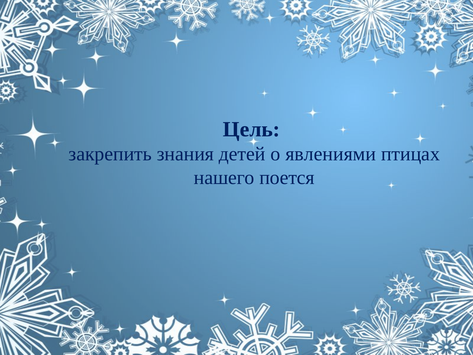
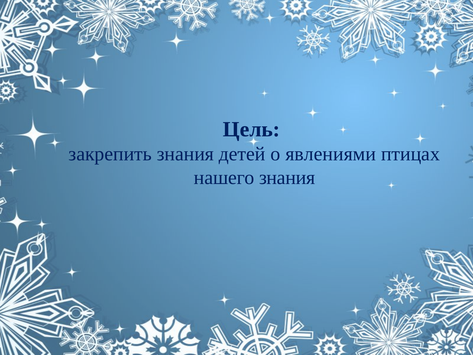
нашего поется: поется -> знания (287, 177)
